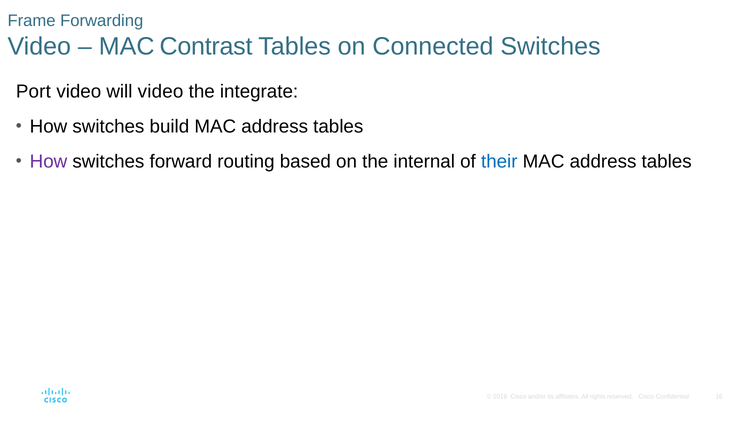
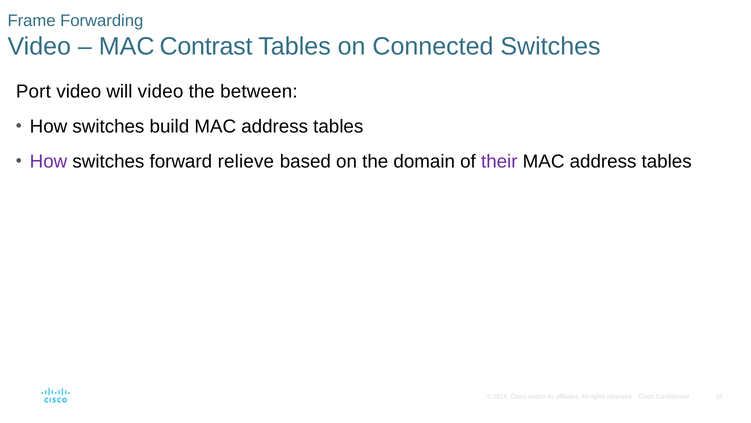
integrate: integrate -> between (259, 91)
routing: routing -> relieve (246, 162)
internal: internal -> domain (424, 162)
their colour: blue -> purple (499, 162)
